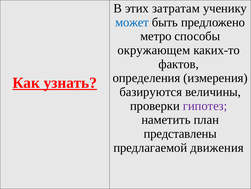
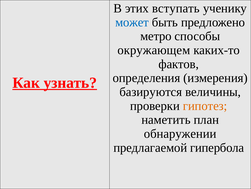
затратам: затратам -> вступать (176, 8)
гипотез colour: purple -> orange (205, 105)
представлены: представлены -> обнаружении (180, 133)
движения: движения -> гипербола (217, 147)
